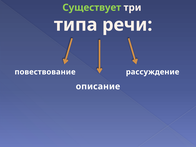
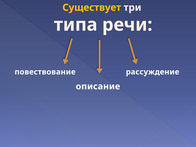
Существует colour: light green -> yellow (92, 8)
